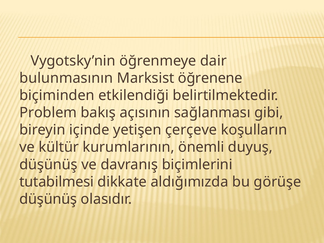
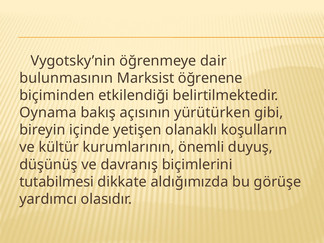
Problem: Problem -> Oynama (48, 113)
sağlanması: sağlanması -> yürütürken (212, 113)
çerçeve: çerçeve -> olanaklı (191, 130)
düşünüş: düşünüş -> yardımcı (48, 199)
